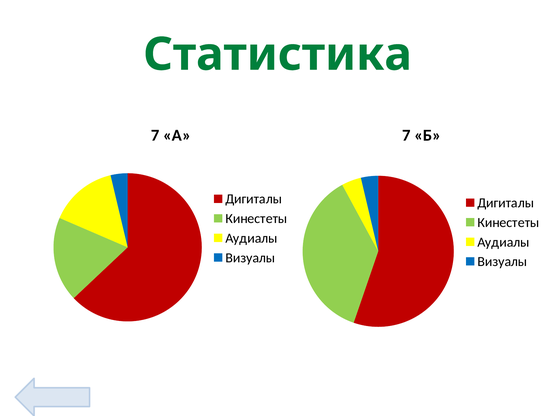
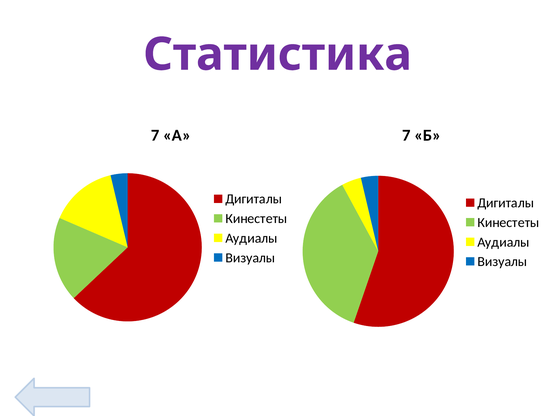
Статистика colour: green -> purple (278, 55)
